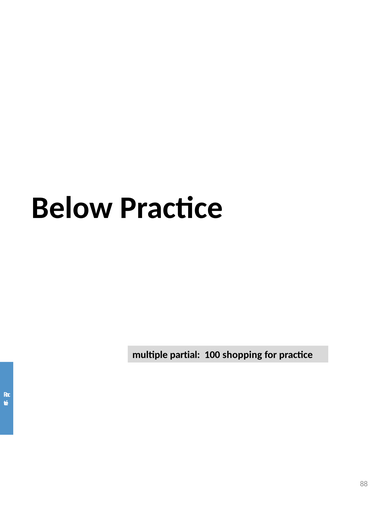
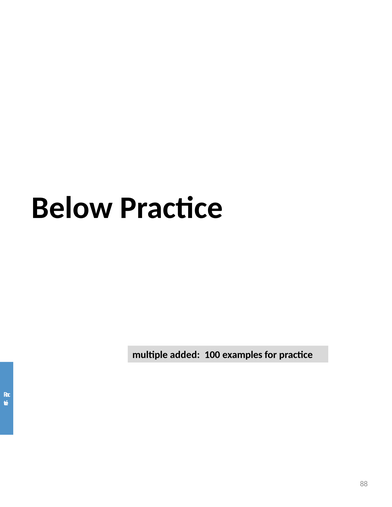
partial: partial -> added (185, 355)
shopping: shopping -> examples (242, 355)
